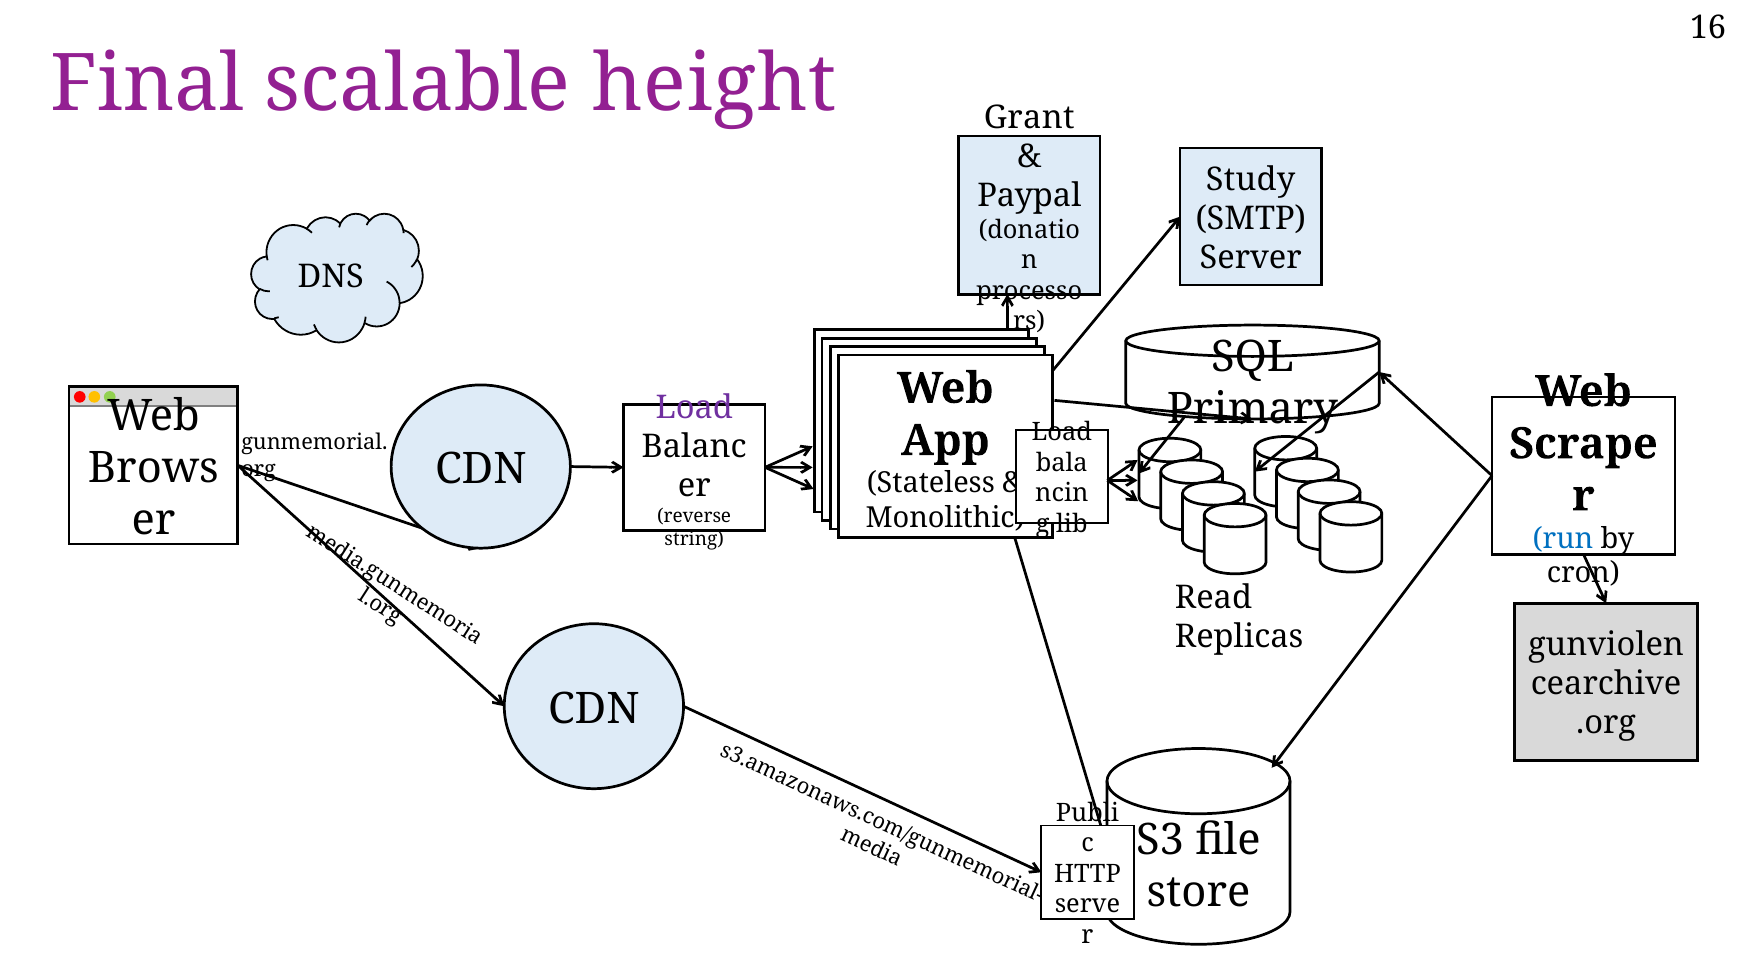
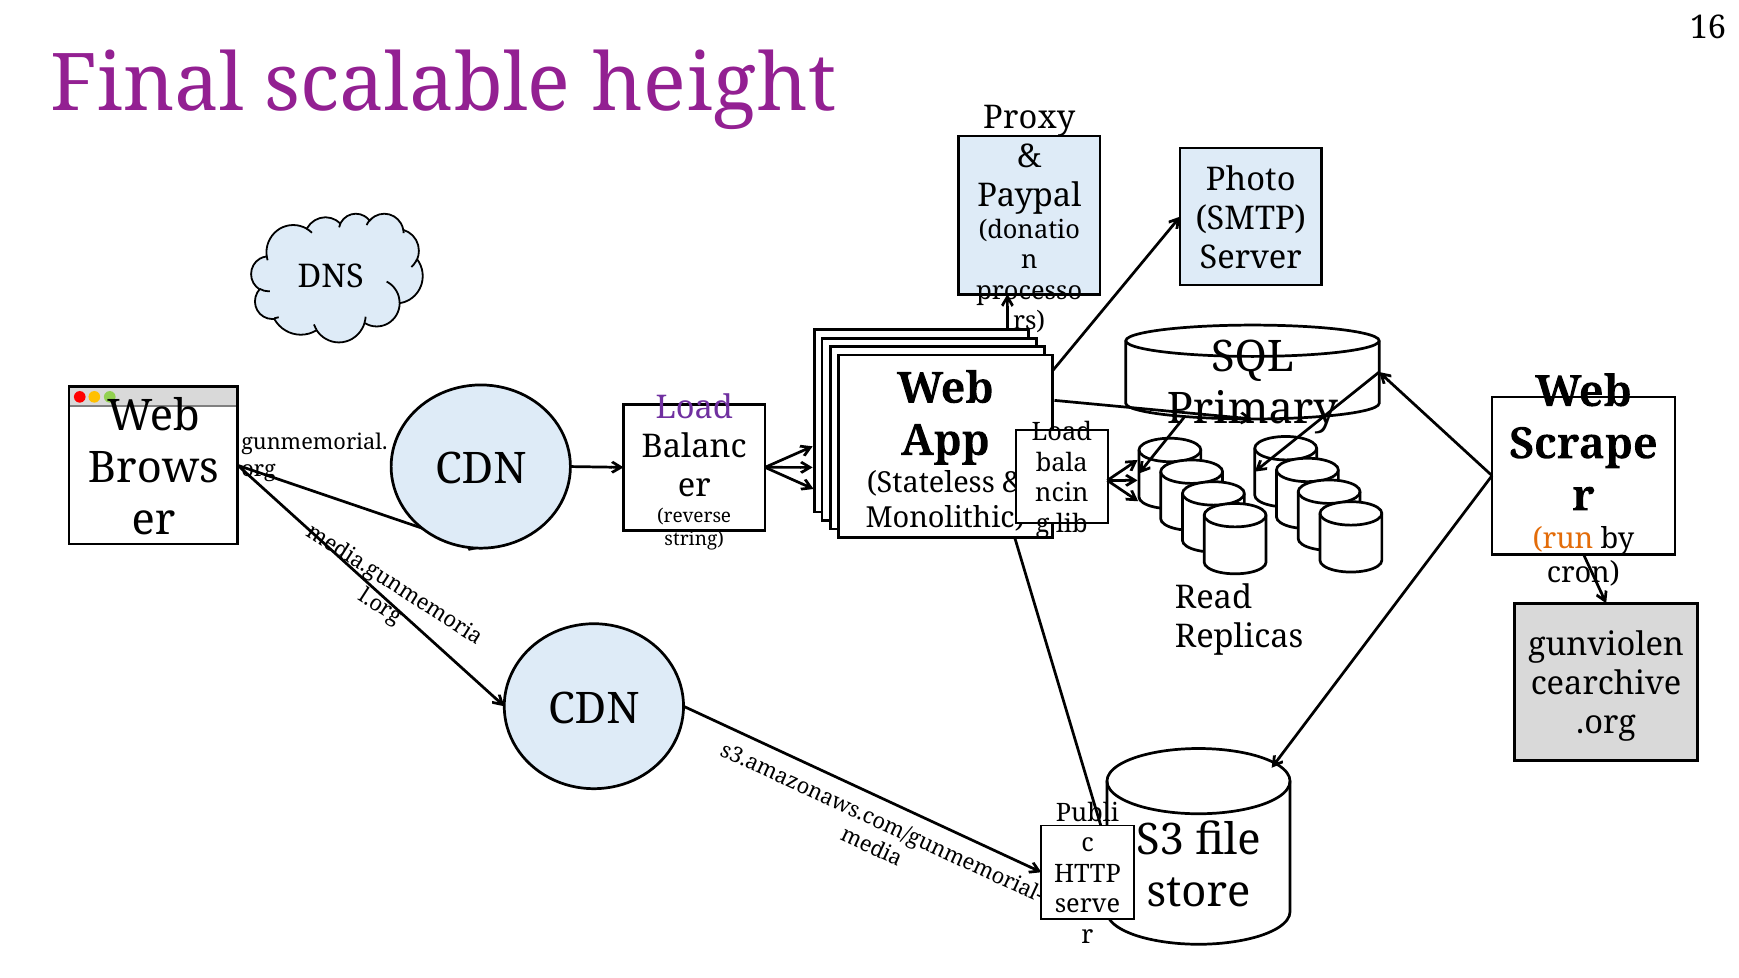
Grant: Grant -> Proxy (1029, 117)
Study: Study -> Photo (1251, 180)
run colour: blue -> orange (1563, 539)
